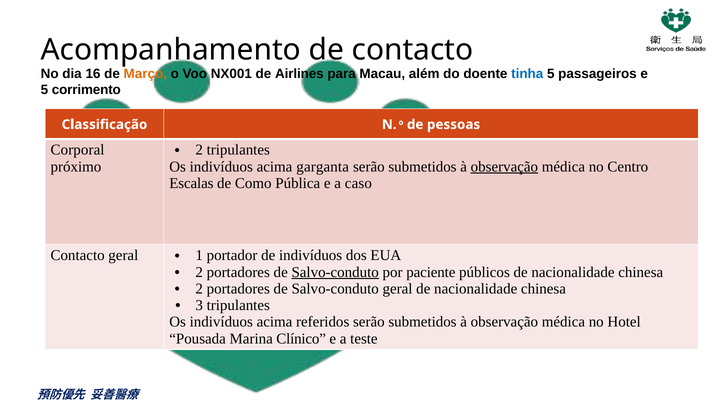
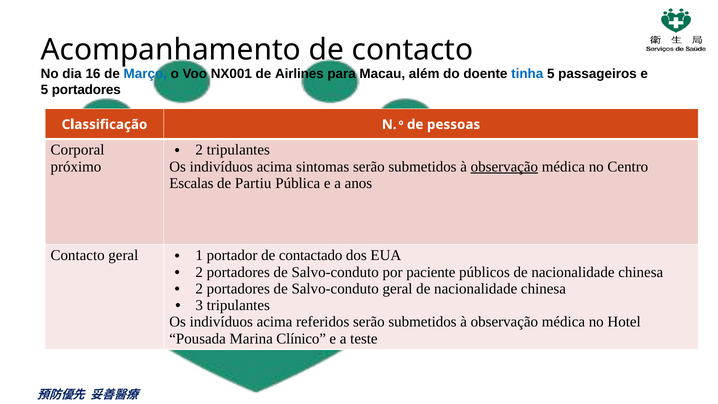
Março colour: orange -> blue (145, 74)
5 corrimento: corrimento -> portadores (86, 90)
garganta: garganta -> sintomas (323, 167)
Como: Como -> Partiu (253, 183)
caso: caso -> anos (358, 183)
de indivíduos: indivíduos -> contactado (311, 255)
Salvo-conduto underline: present -> none (335, 272)
